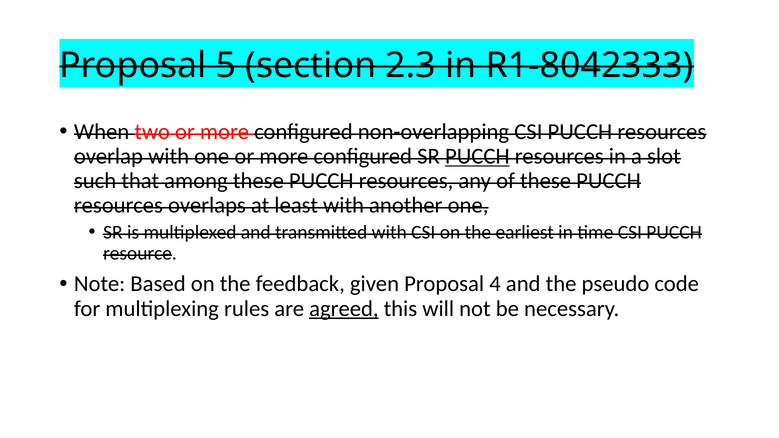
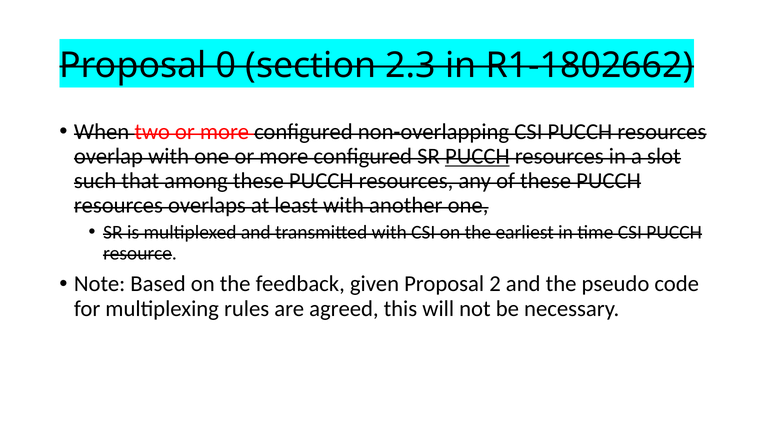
5: 5 -> 0 (226, 65)
R1-8042333: R1-8042333 -> R1-1802662 (590, 65)
4: 4 -> 2 (495, 284)
agreed underline: present -> none (344, 309)
